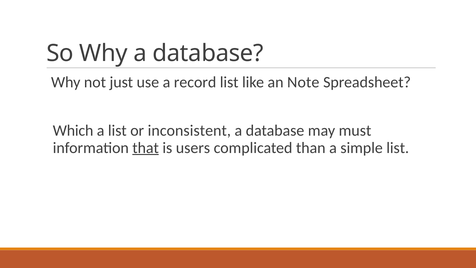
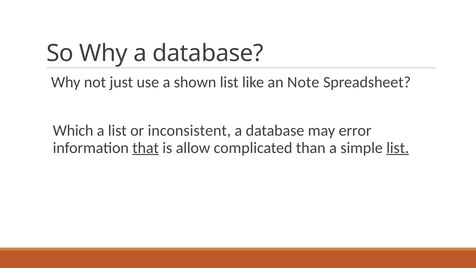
record: record -> shown (195, 82)
must: must -> error (355, 130)
users: users -> allow (193, 148)
list underline: none -> present (398, 148)
